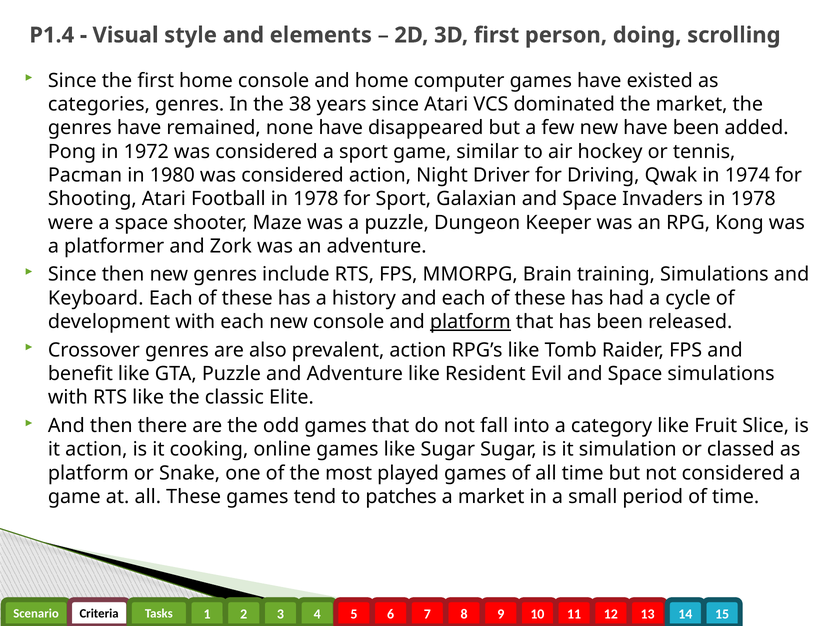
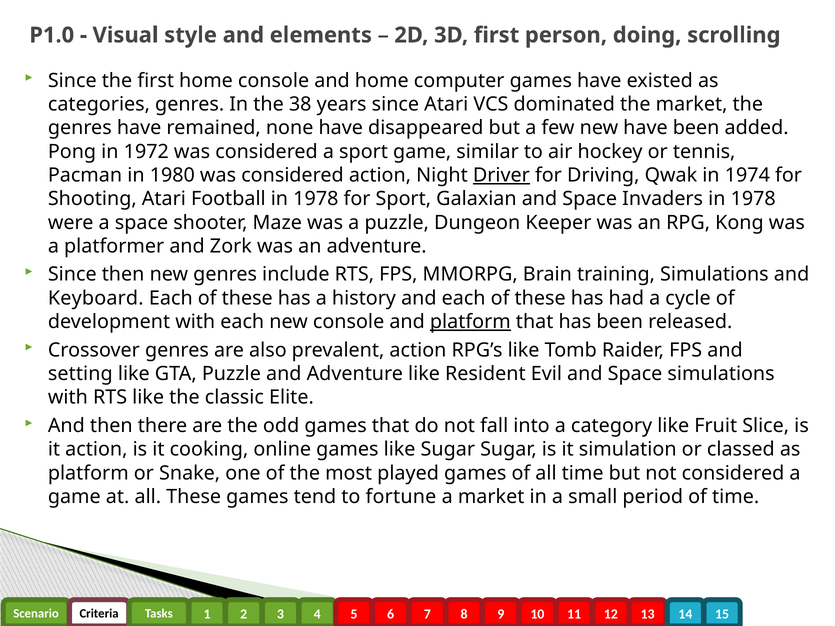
P1.4: P1.4 -> P1.0 (52, 35)
Driver underline: none -> present (501, 175)
benefit: benefit -> setting (80, 374)
patches: patches -> fortune (401, 497)
